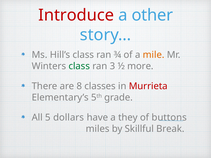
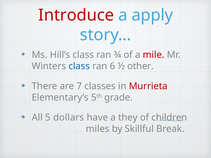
other: other -> apply (152, 15)
mile colour: orange -> red (154, 55)
class colour: green -> blue (79, 66)
3: 3 -> 6 (112, 66)
more: more -> other (140, 66)
8: 8 -> 7 (79, 86)
buttons: buttons -> children (169, 118)
